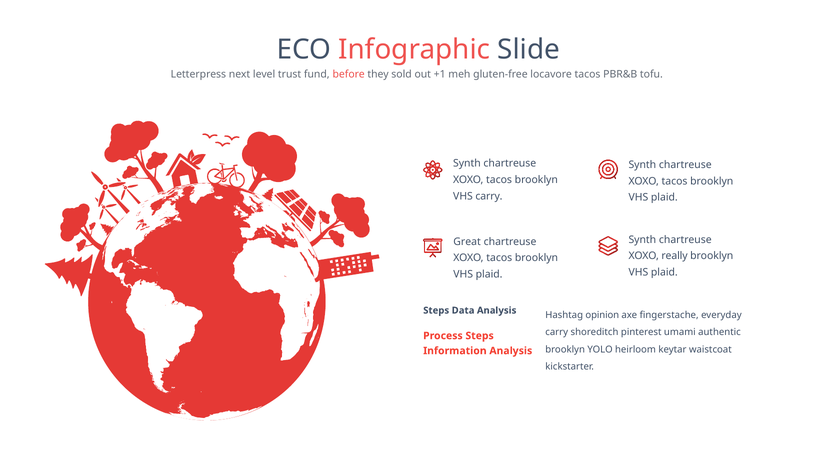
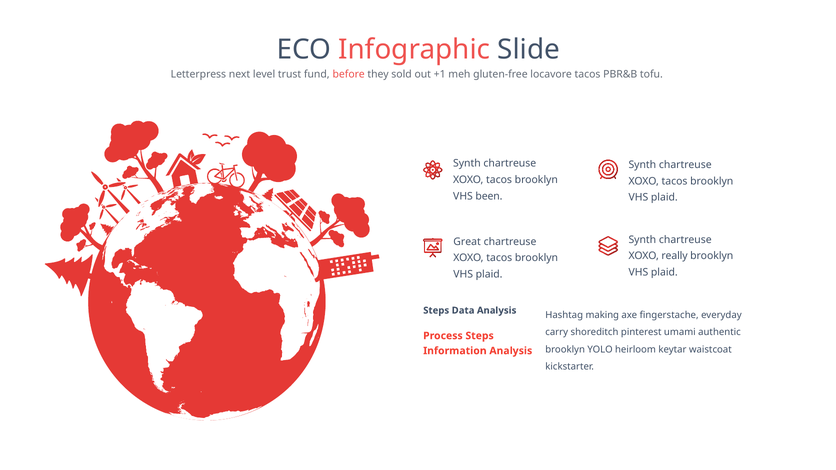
VHS carry: carry -> been (489, 196)
opinion: opinion -> making (602, 315)
